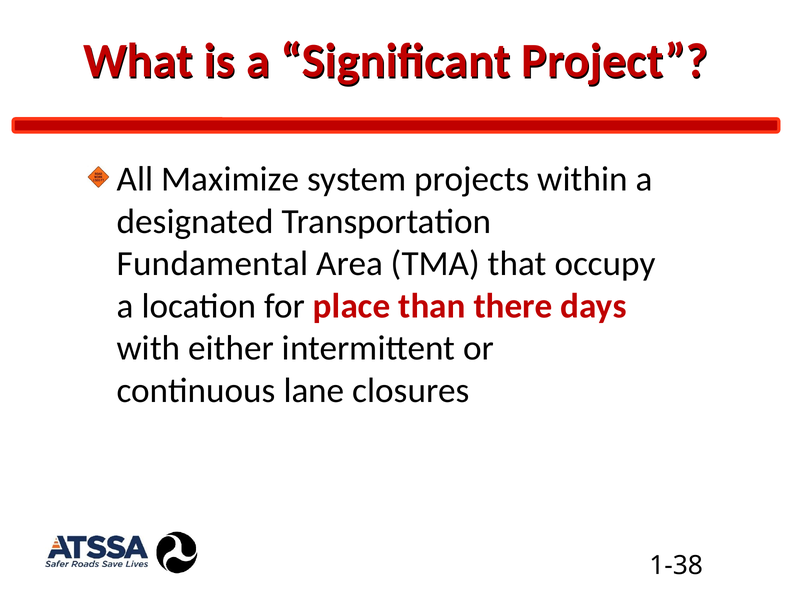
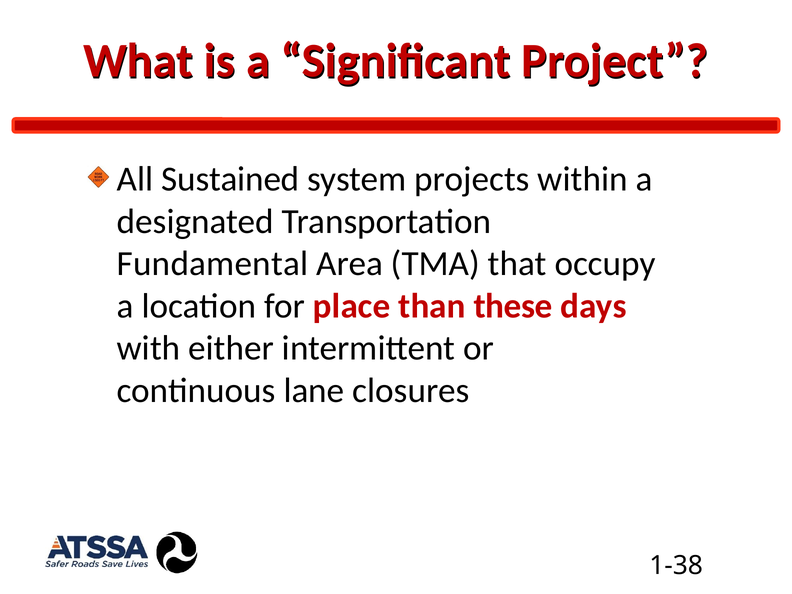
Maximize: Maximize -> Sustained (230, 179)
there: there -> these (513, 306)
